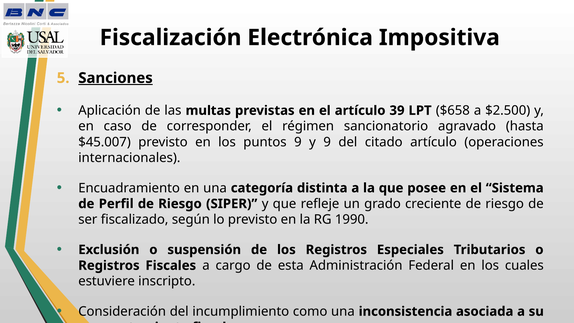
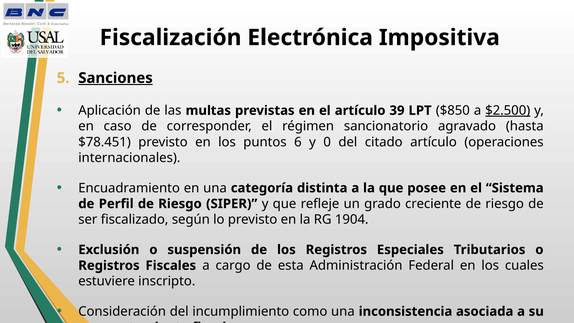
$658: $658 -> $850 (453, 110)
$2.500 underline: none -> present (508, 110)
$45.007: $45.007 -> $78.451 (105, 142)
puntos 9: 9 -> 6 (298, 142)
y 9: 9 -> 0 (327, 142)
1990: 1990 -> 1904 (352, 220)
